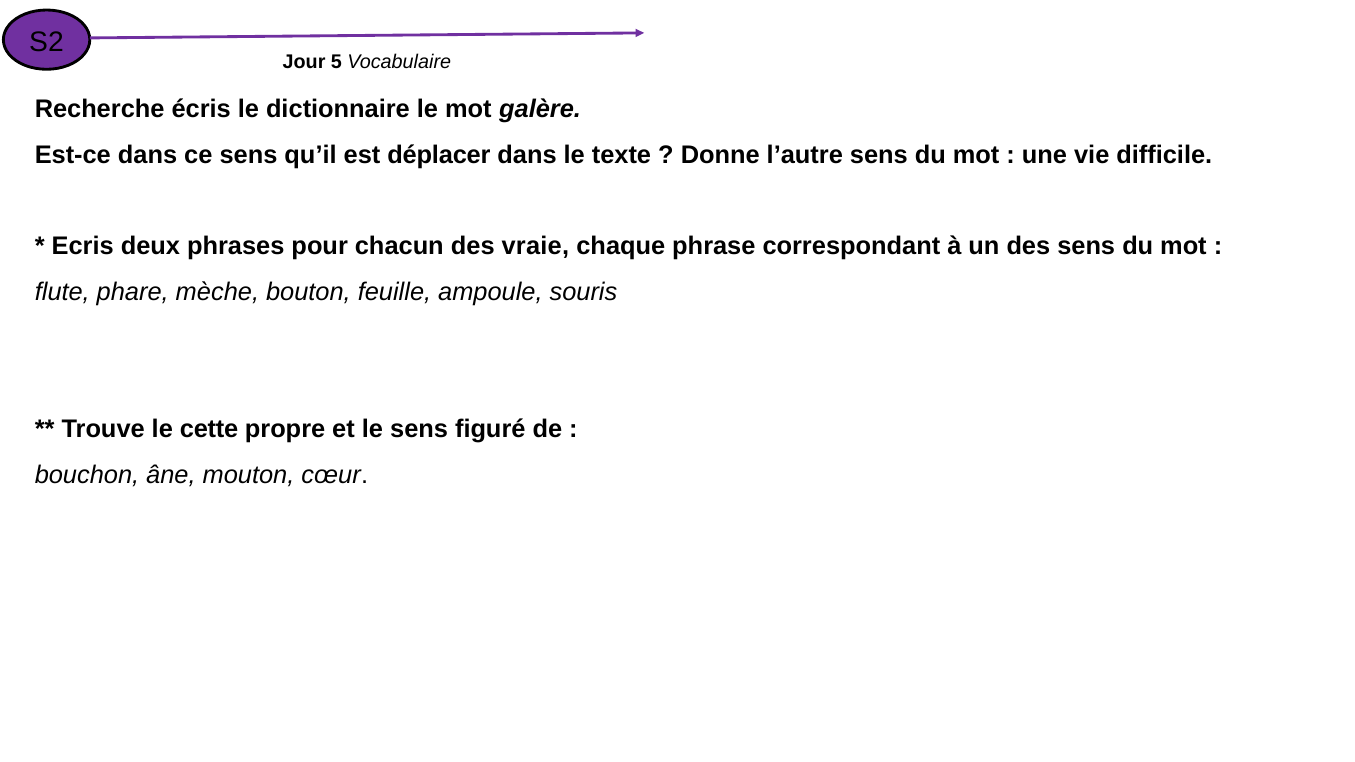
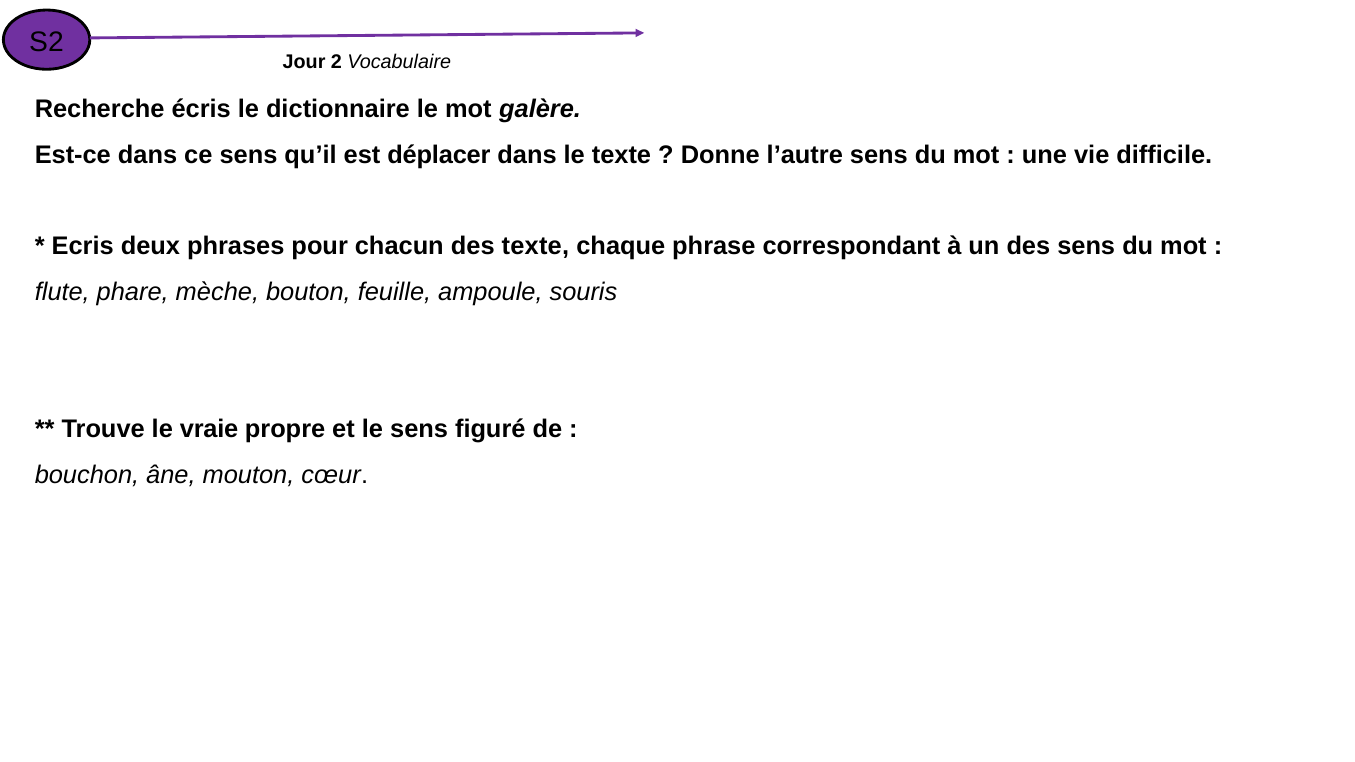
5: 5 -> 2 (336, 62)
des vraie: vraie -> texte (535, 246)
cette: cette -> vraie (209, 429)
